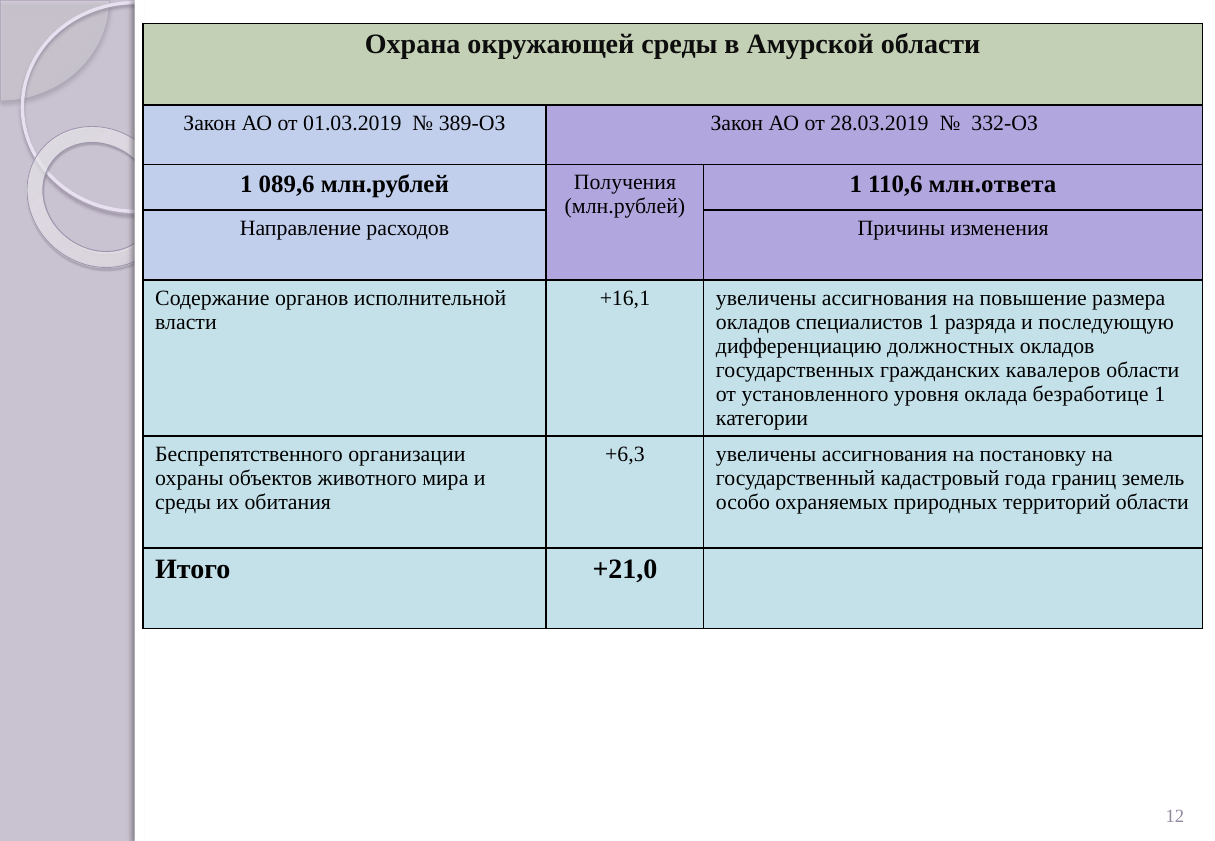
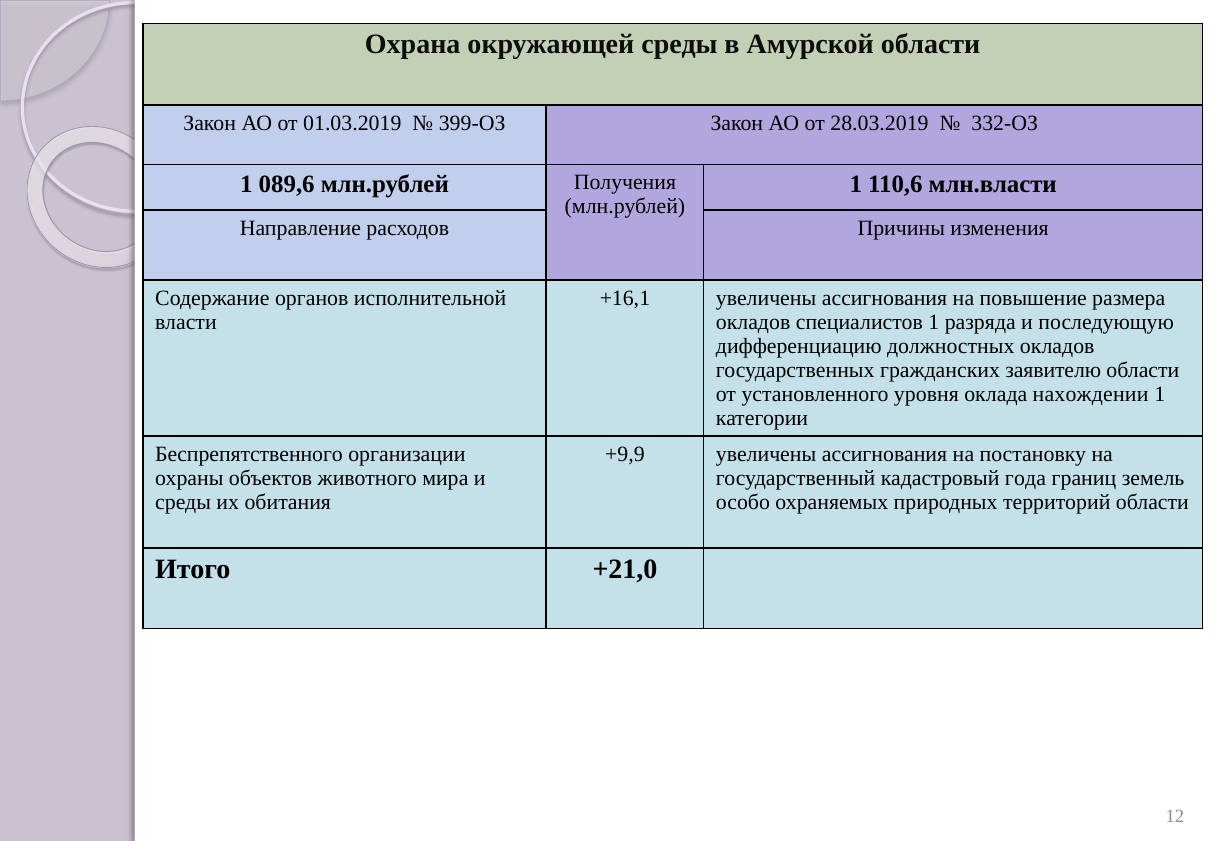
389-ОЗ: 389-ОЗ -> 399-ОЗ (472, 123)
млн.ответа: млн.ответа -> млн.власти (993, 184)
кавалеров: кавалеров -> заявителю (1053, 370)
безработице: безработице -> нахождении (1091, 394)
+6,3: +6,3 -> +9,9 (625, 454)
